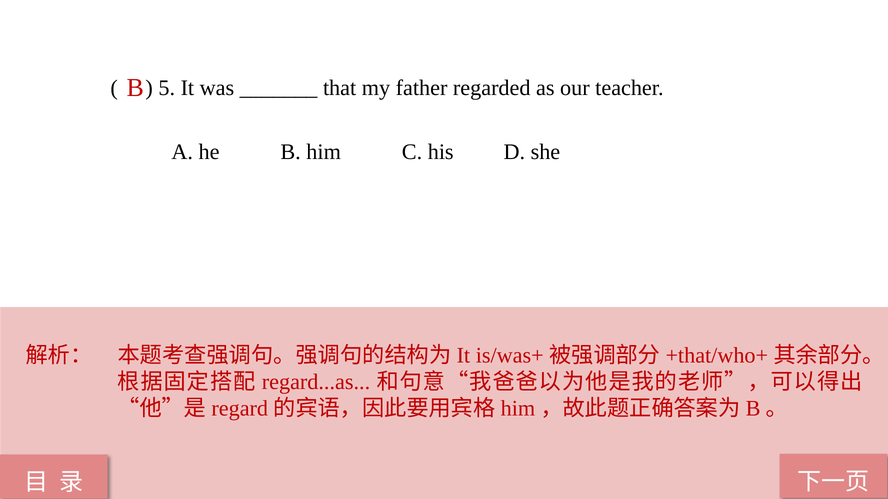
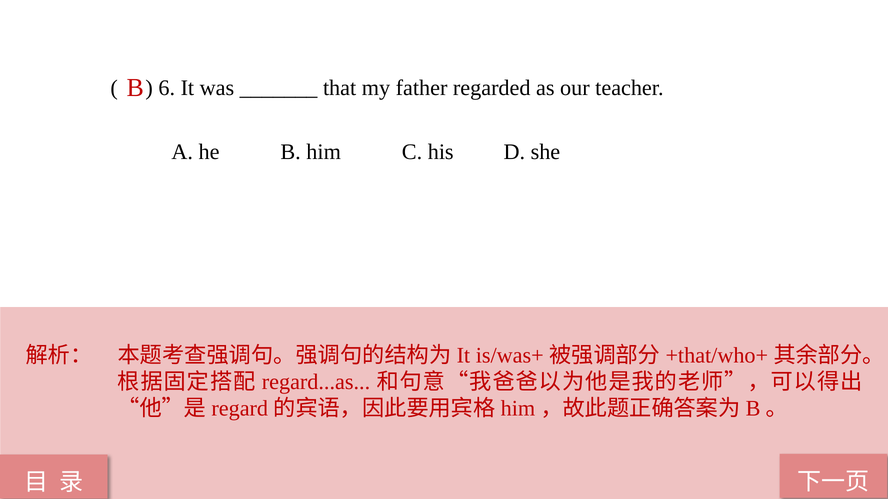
5: 5 -> 6 (167, 88)
